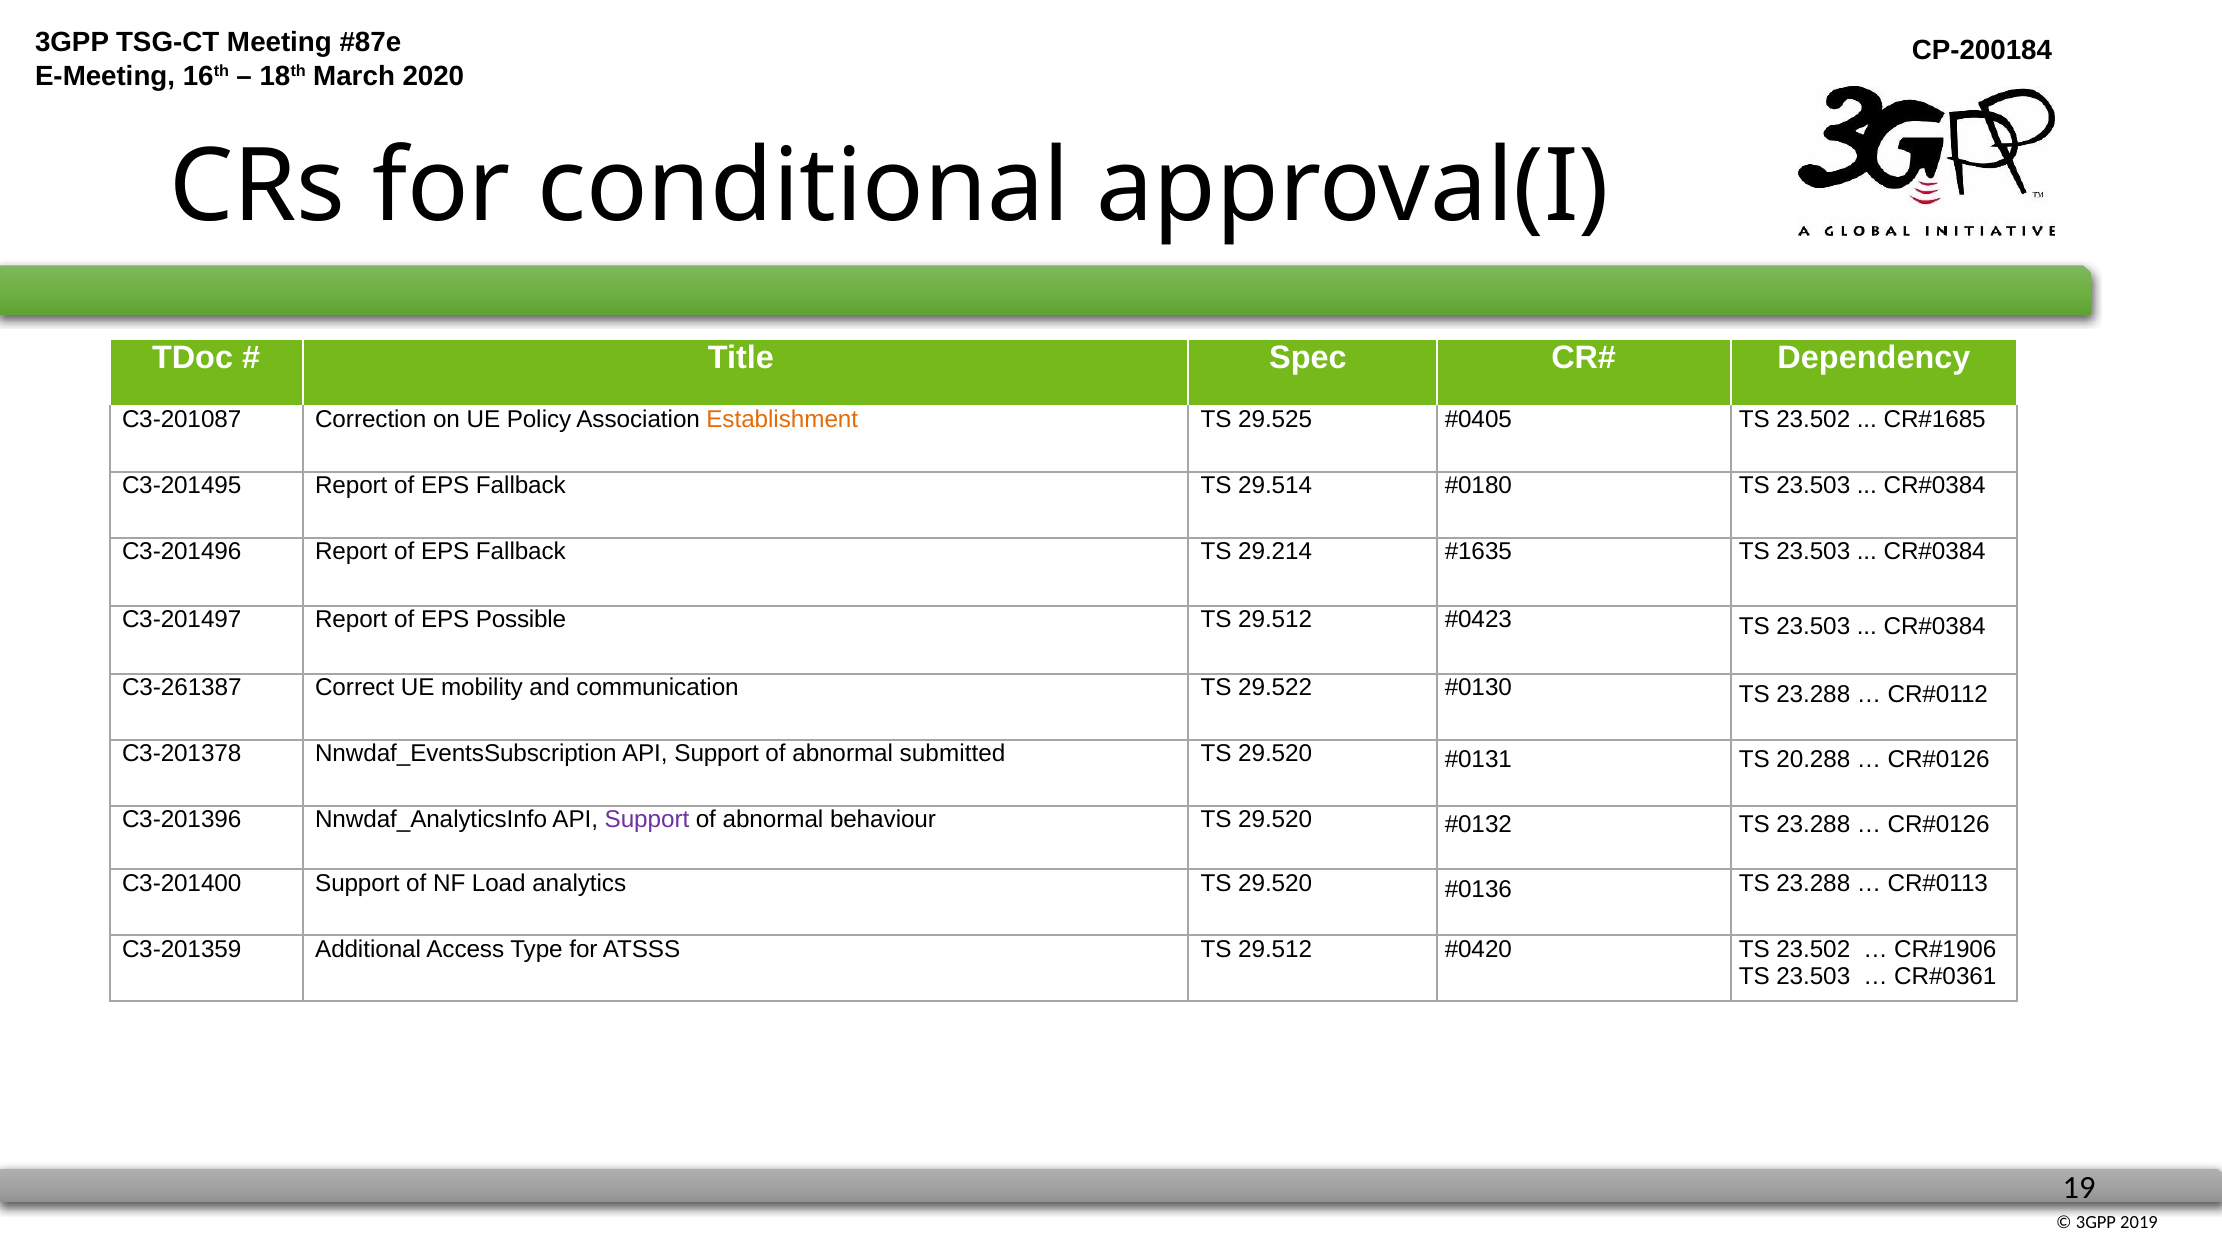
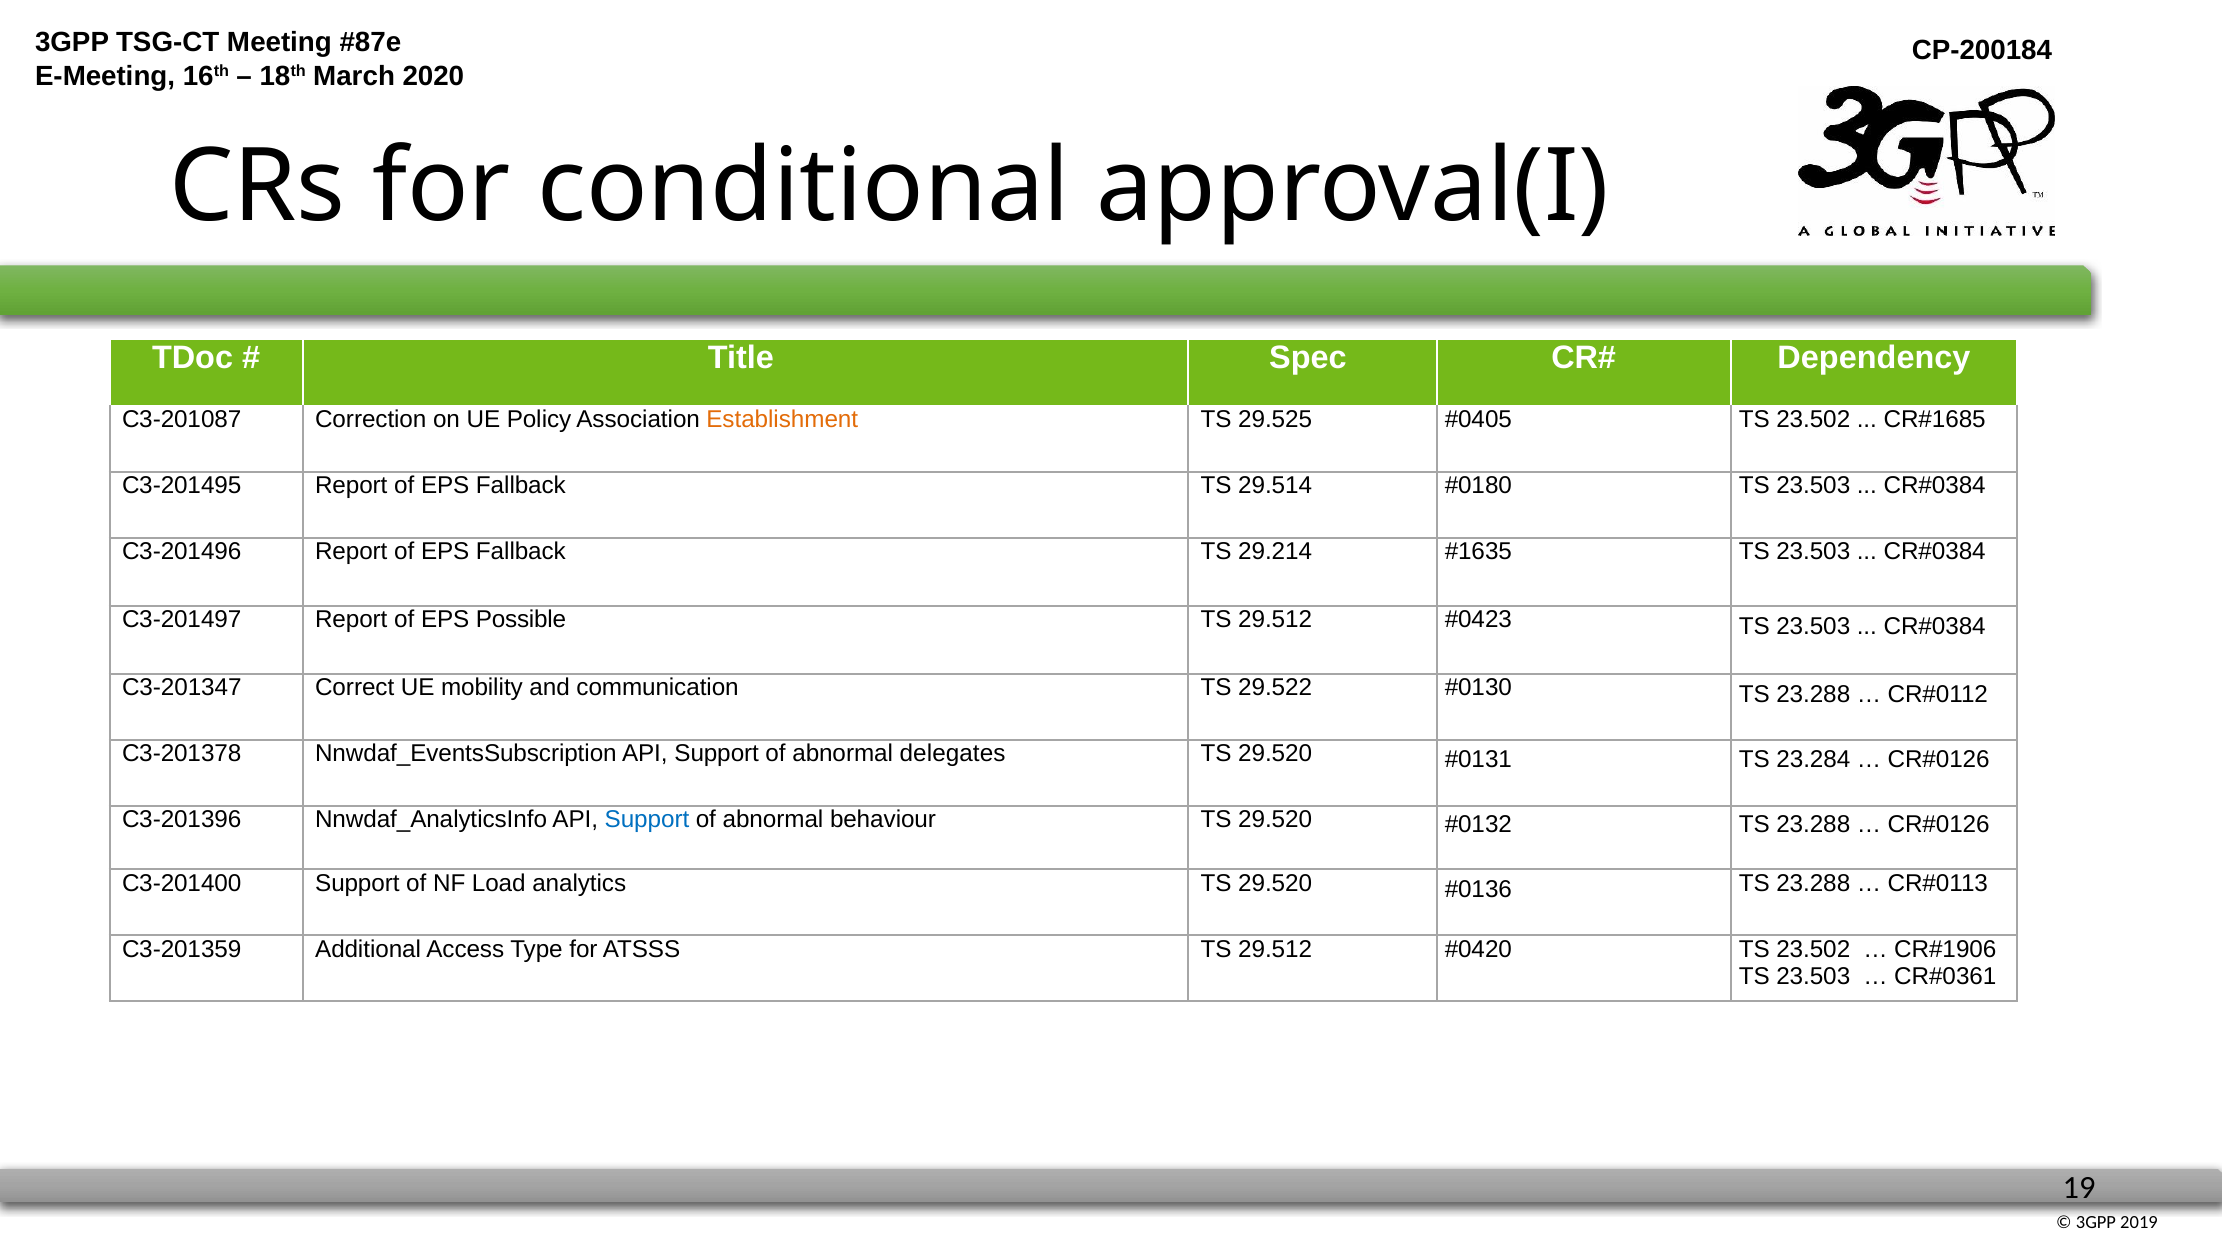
C3-261387: C3-261387 -> C3-201347 (182, 688)
submitted: submitted -> delegates (953, 754)
20.288: 20.288 -> 23.284 (1813, 760)
Support colour: purple -> blue (647, 820)
